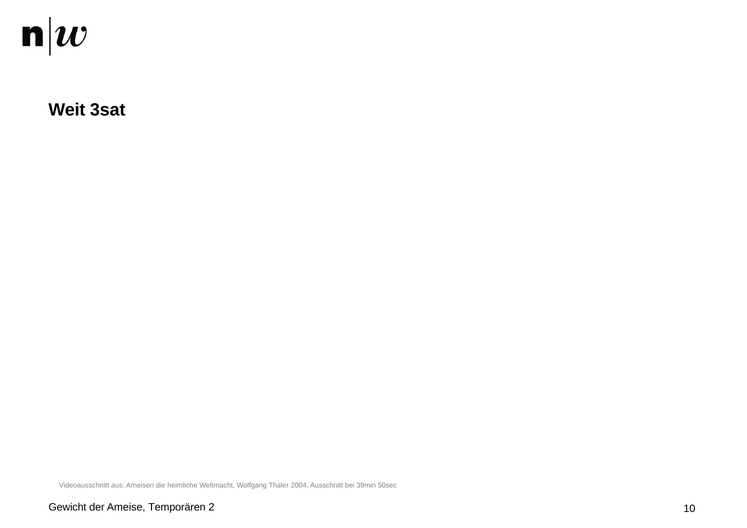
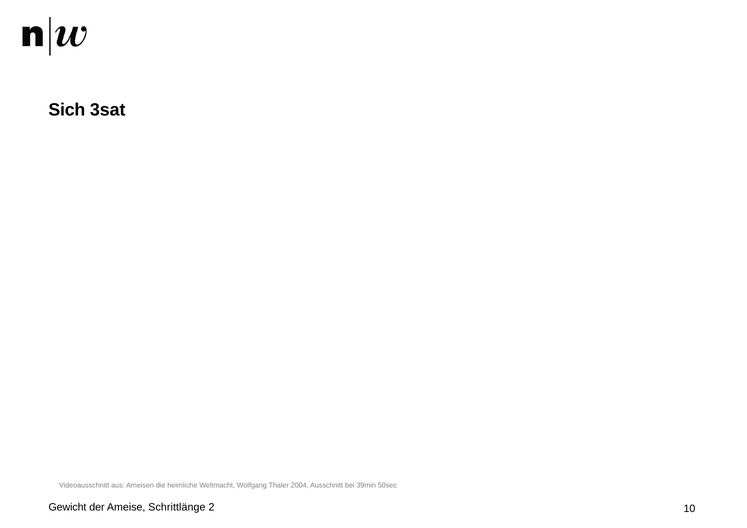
Weit: Weit -> Sich (67, 110)
Temporären: Temporären -> Schrittlänge (177, 507)
